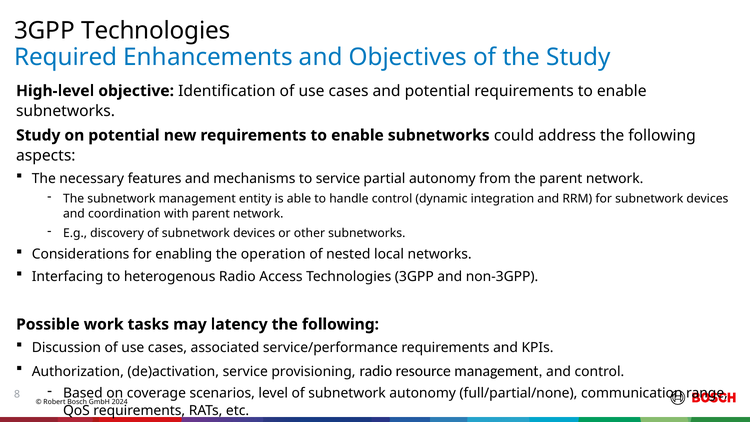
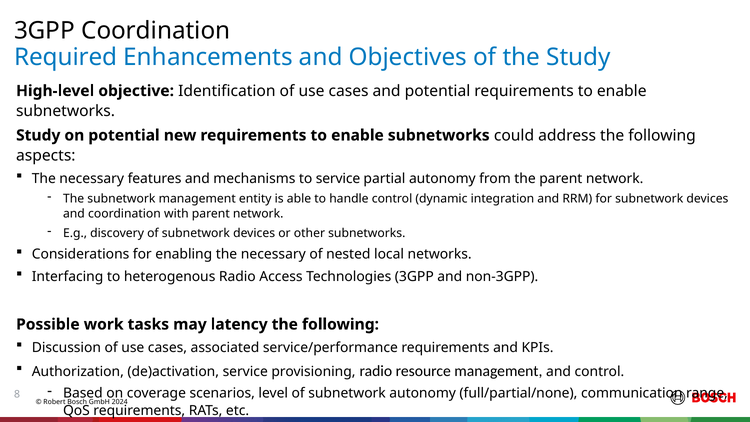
3GPP Technologies: Technologies -> Coordination (156, 30)
enabling the operation: operation -> necessary (273, 254)
